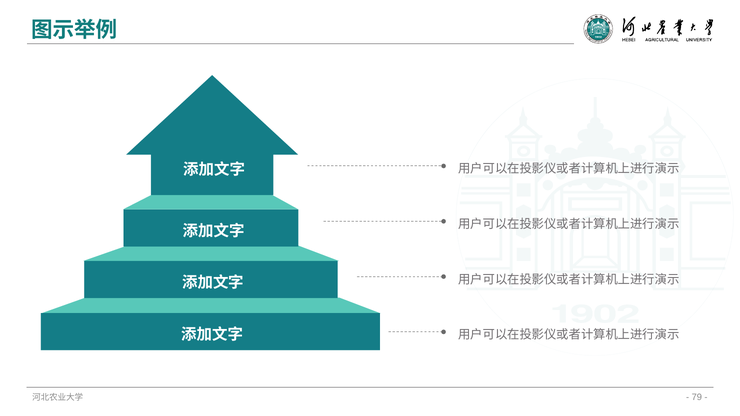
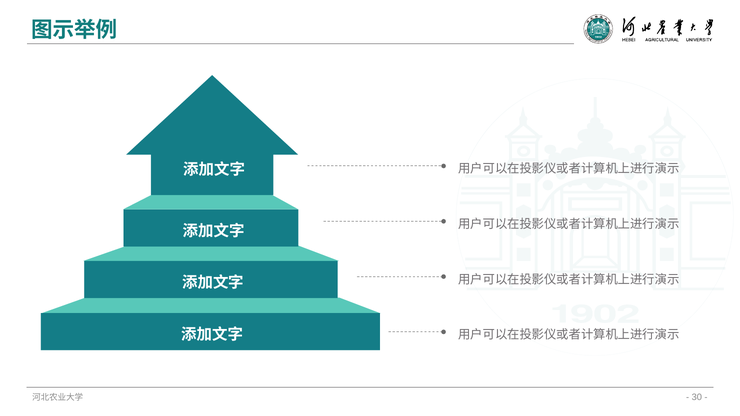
79: 79 -> 30 (697, 398)
